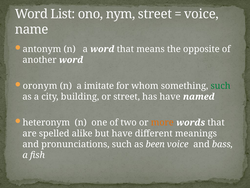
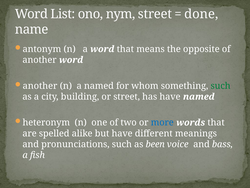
voice: voice -> done (201, 14)
oronym: oronym -> another (40, 86)
a imitate: imitate -> named (99, 86)
more colour: orange -> blue (162, 122)
